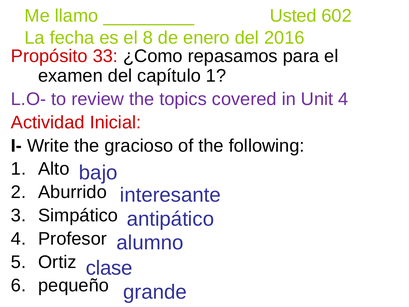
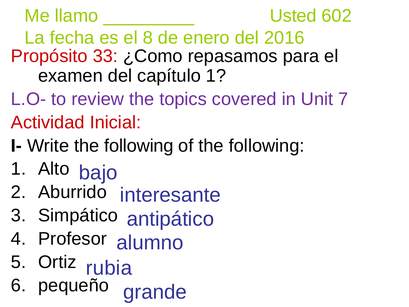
Unit 4: 4 -> 7 (343, 99)
Write the gracioso: gracioso -> following (139, 146)
clase: clase -> rubia (109, 268)
